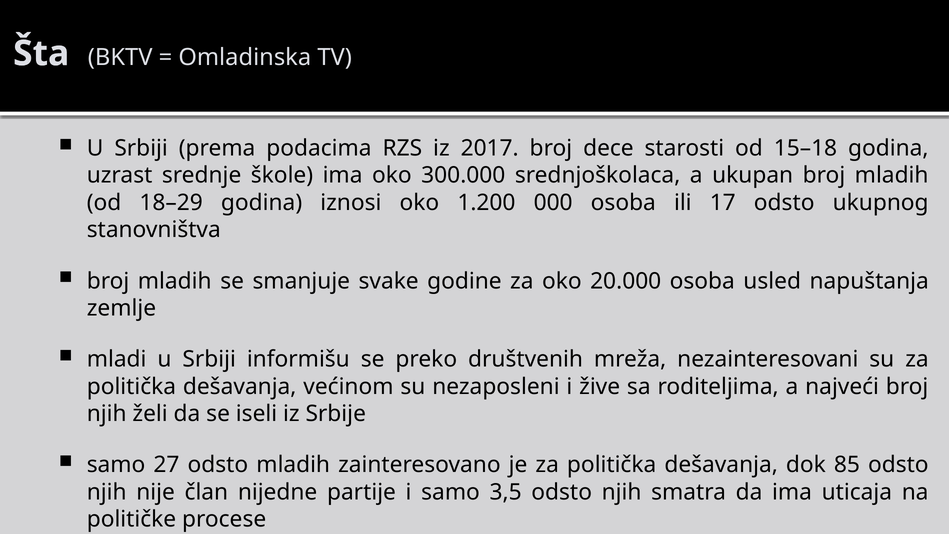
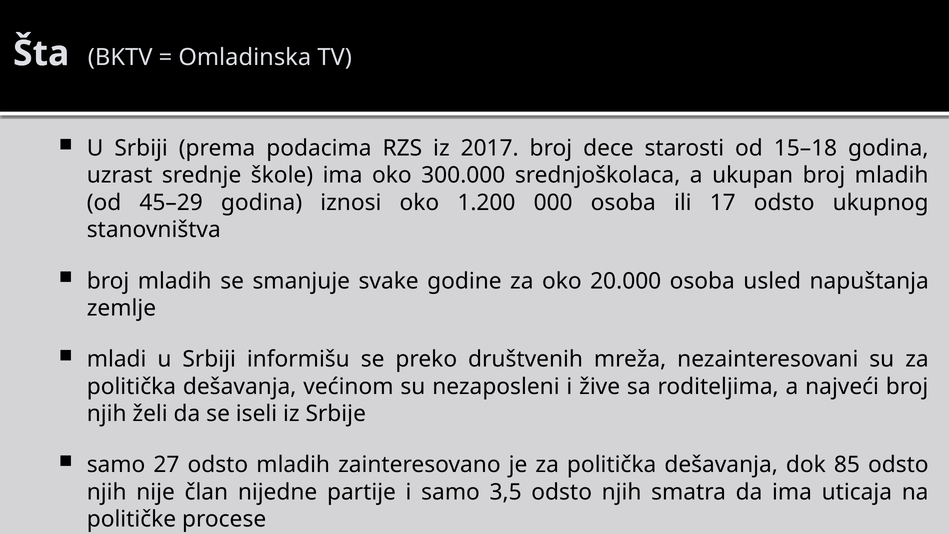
18–29: 18–29 -> 45–29 (171, 203)
